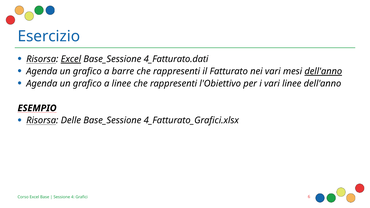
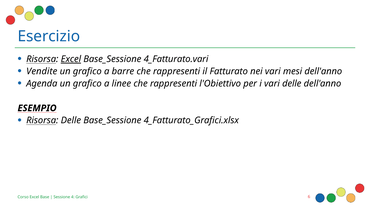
4_Fatturato.dati: 4_Fatturato.dati -> 4_Fatturato.vari (176, 59)
Agenda: Agenda -> Vendite (42, 71)
dell'anno underline: present -> none (323, 71)
vari linee: linee -> delle (292, 84)
